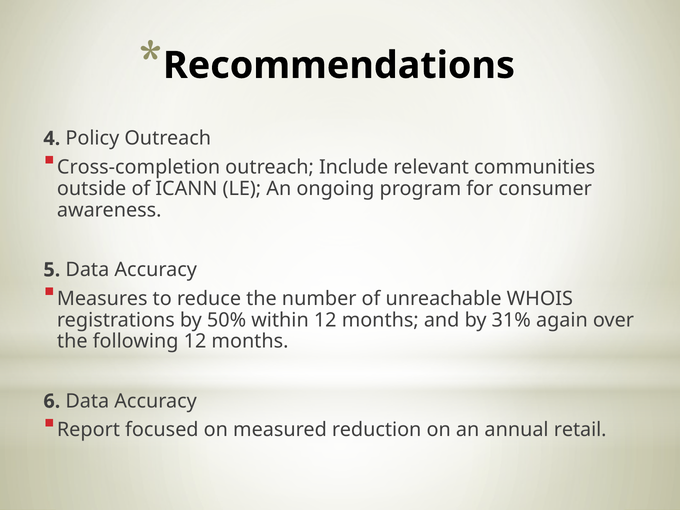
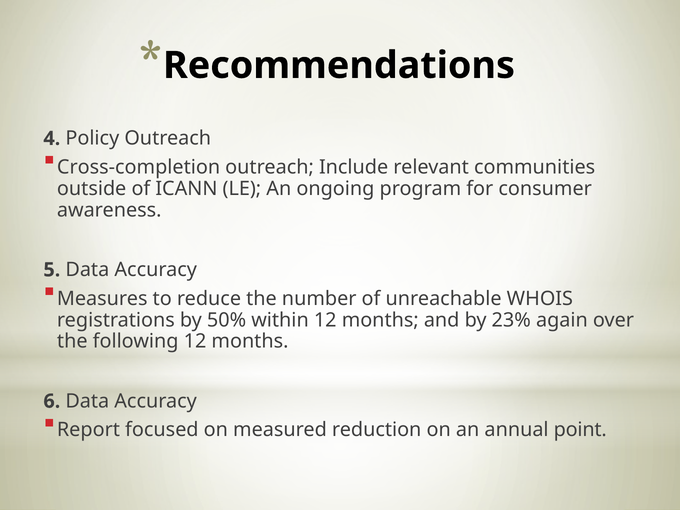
31%: 31% -> 23% (511, 320)
retail: retail -> point (580, 430)
